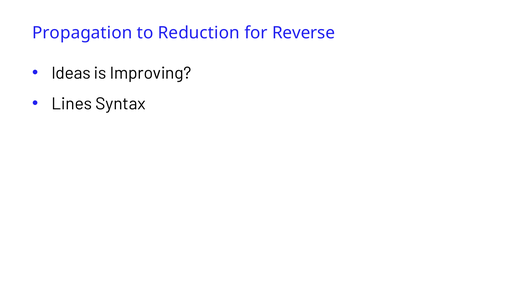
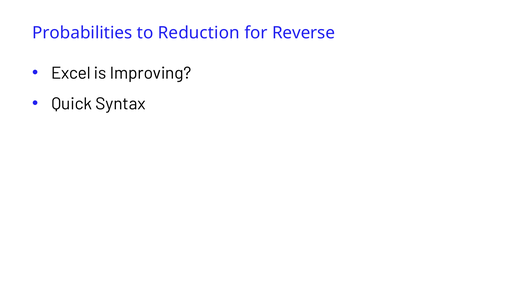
Propagation: Propagation -> Probabilities (82, 33)
Ideas: Ideas -> Excel (71, 73)
Lines: Lines -> Quick (72, 104)
